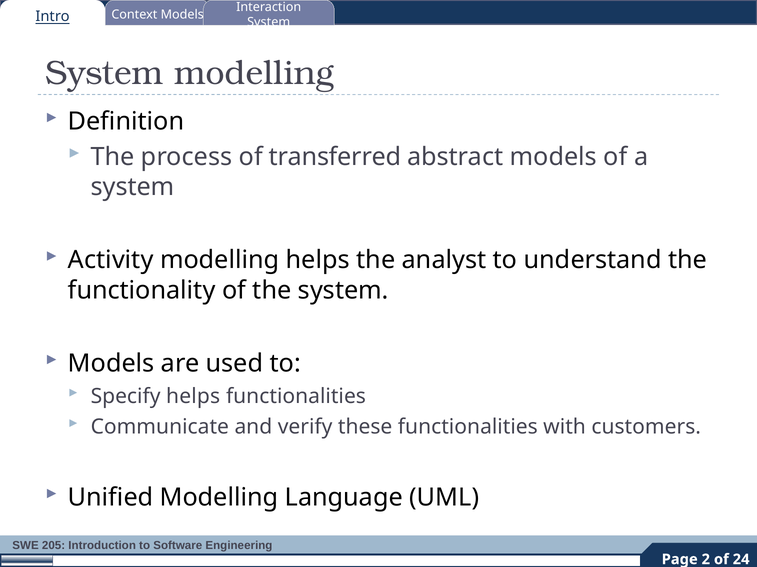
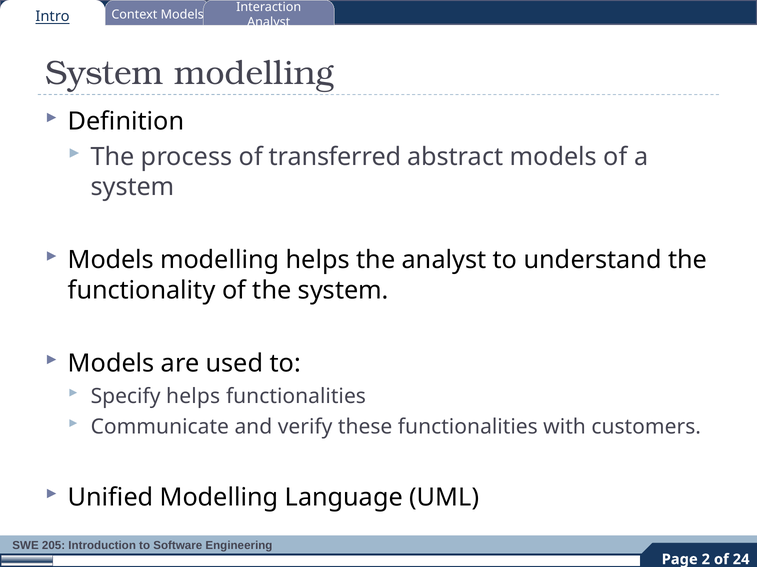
System: System -> Analyst (269, 22)
Activity: Activity -> Models (111, 261)
